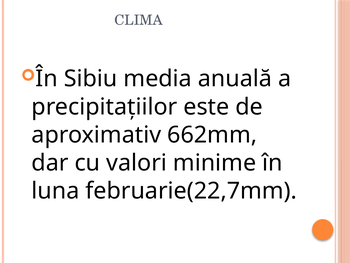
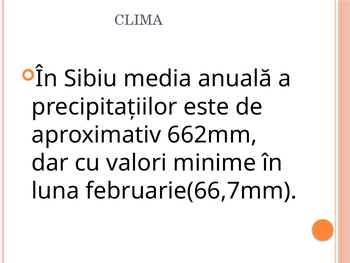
februarie(22,7mm: februarie(22,7mm -> februarie(66,7mm (191, 191)
